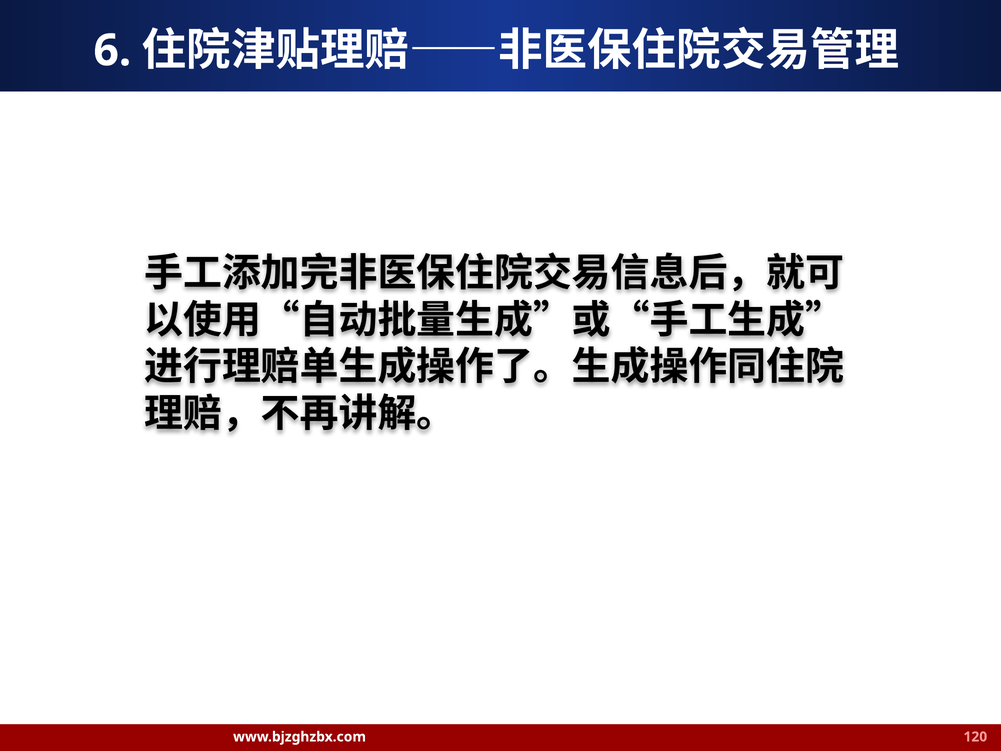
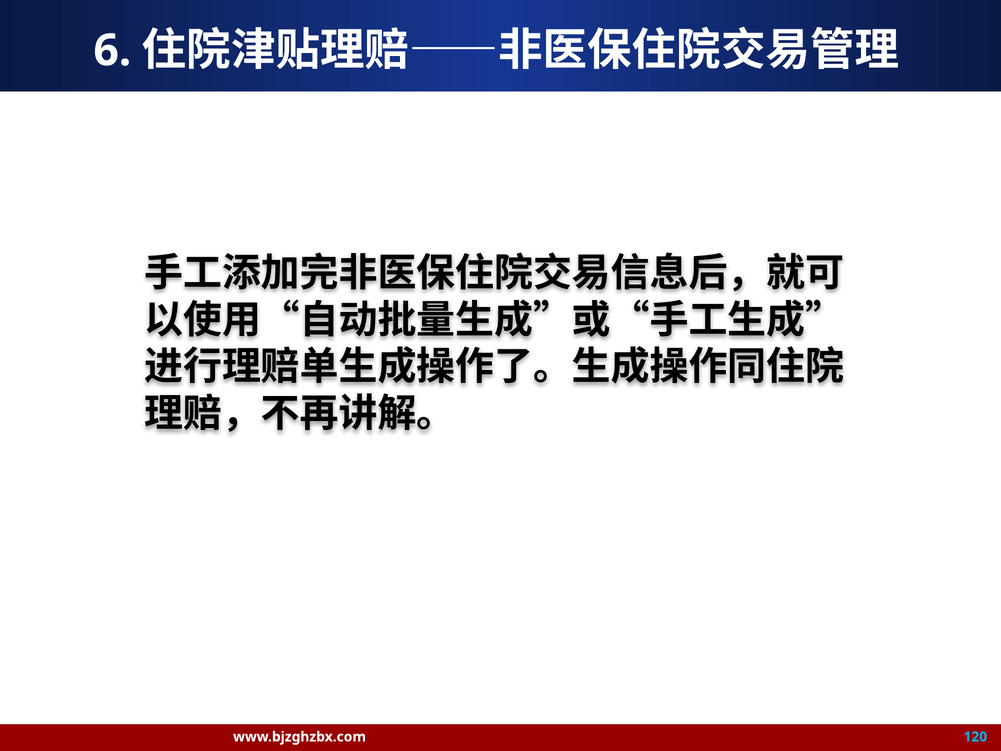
120 colour: pink -> light blue (975, 737)
